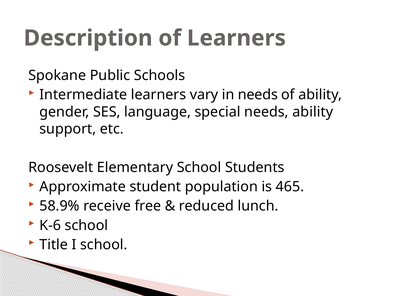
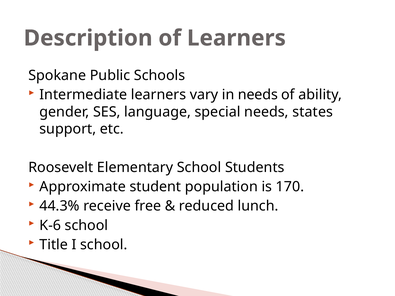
needs ability: ability -> states (313, 112)
465: 465 -> 170 (290, 187)
58.9%: 58.9% -> 44.3% (60, 206)
